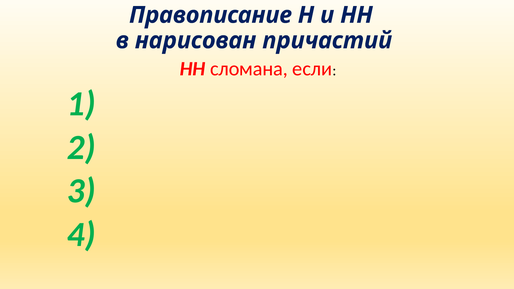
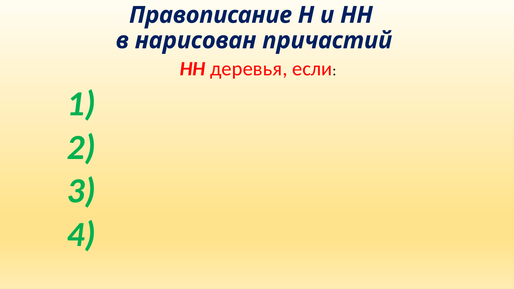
сломана: сломана -> деревья (249, 69)
